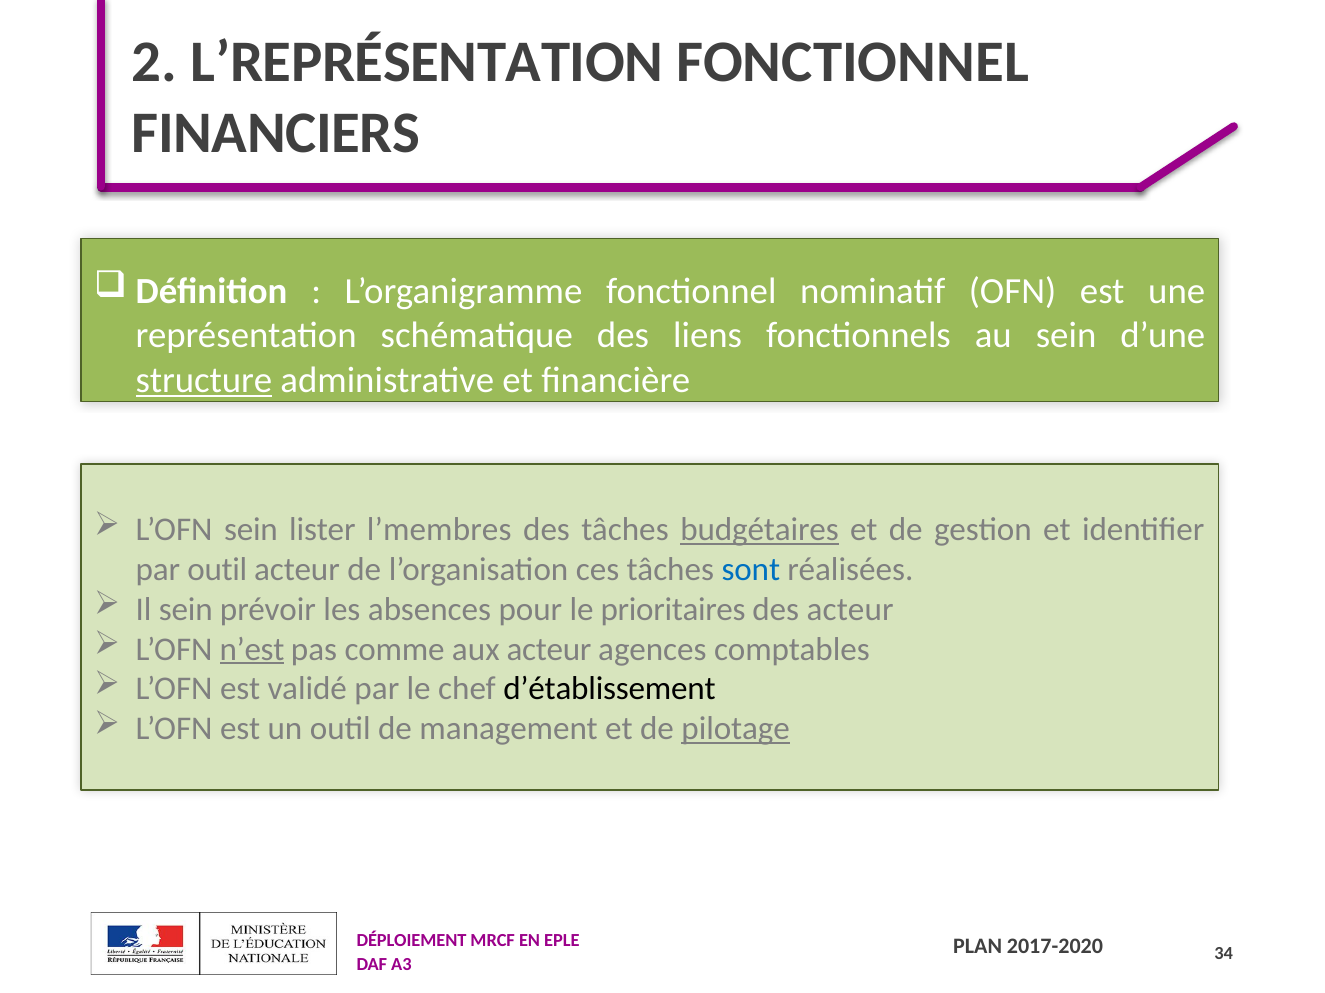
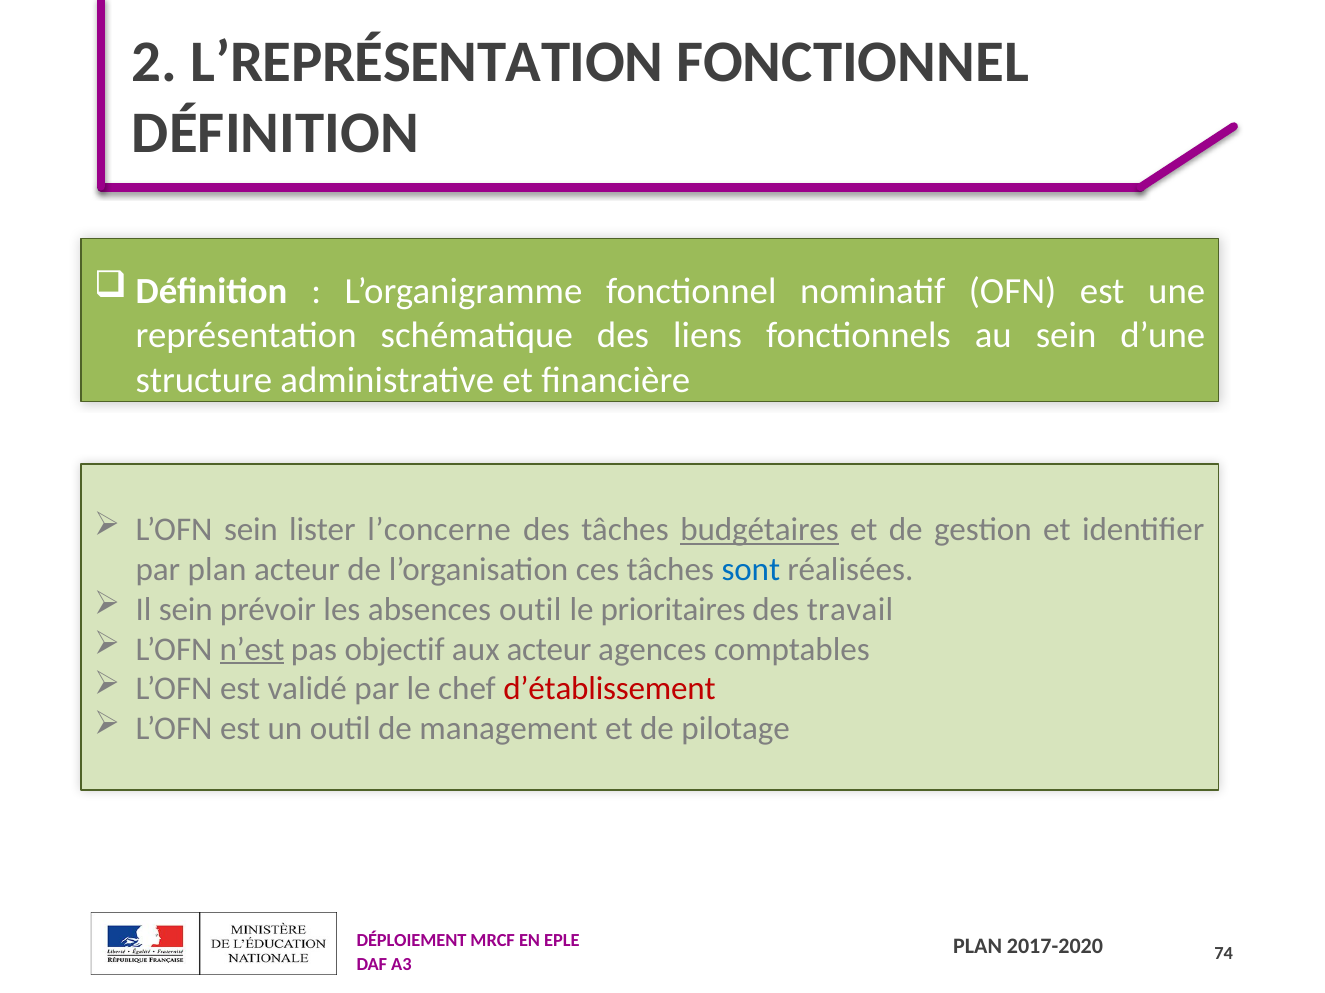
FINANCIERS: FINANCIERS -> DÉFINITION (276, 133)
structure underline: present -> none (204, 380)
l’membres: l’membres -> l’concerne (439, 530)
par outil: outil -> plan (217, 570)
absences pour: pour -> outil (530, 610)
des acteur: acteur -> travail (850, 610)
comme: comme -> objectif (395, 650)
d’établissement colour: black -> red (609, 689)
pilotage underline: present -> none (736, 729)
34: 34 -> 74 (1224, 954)
